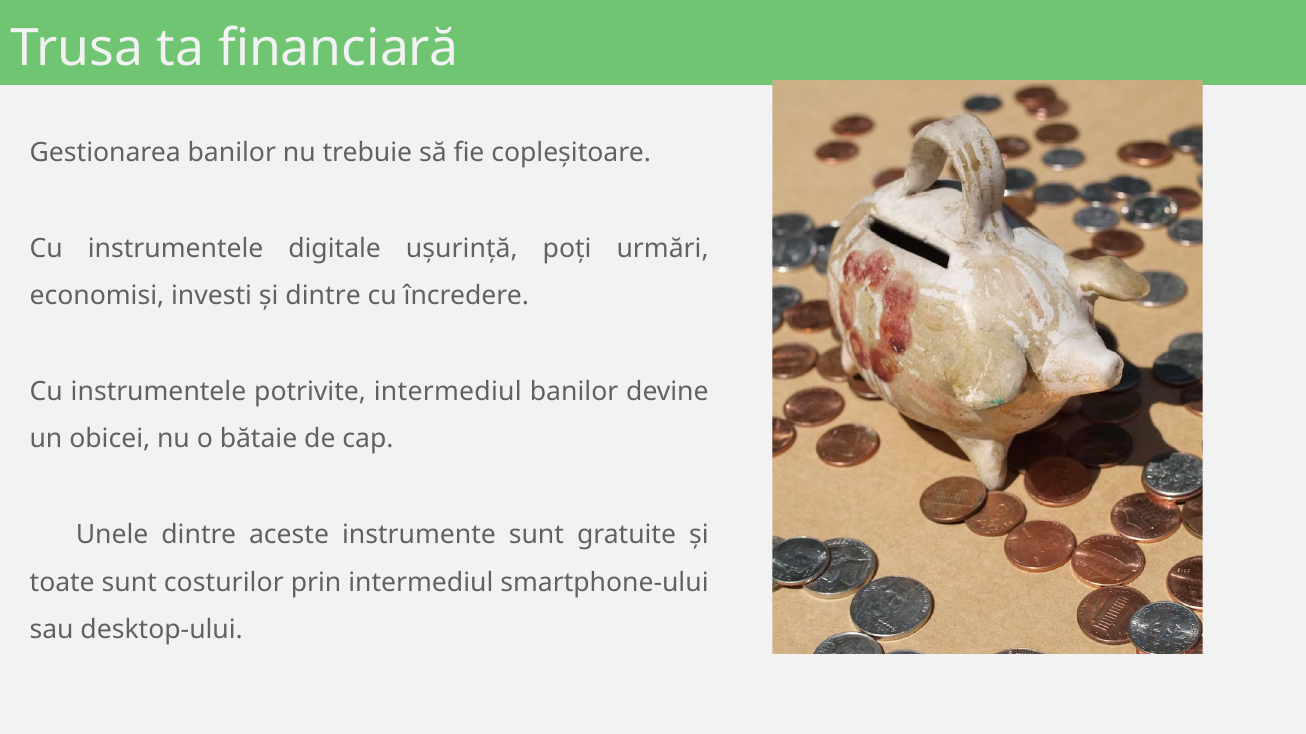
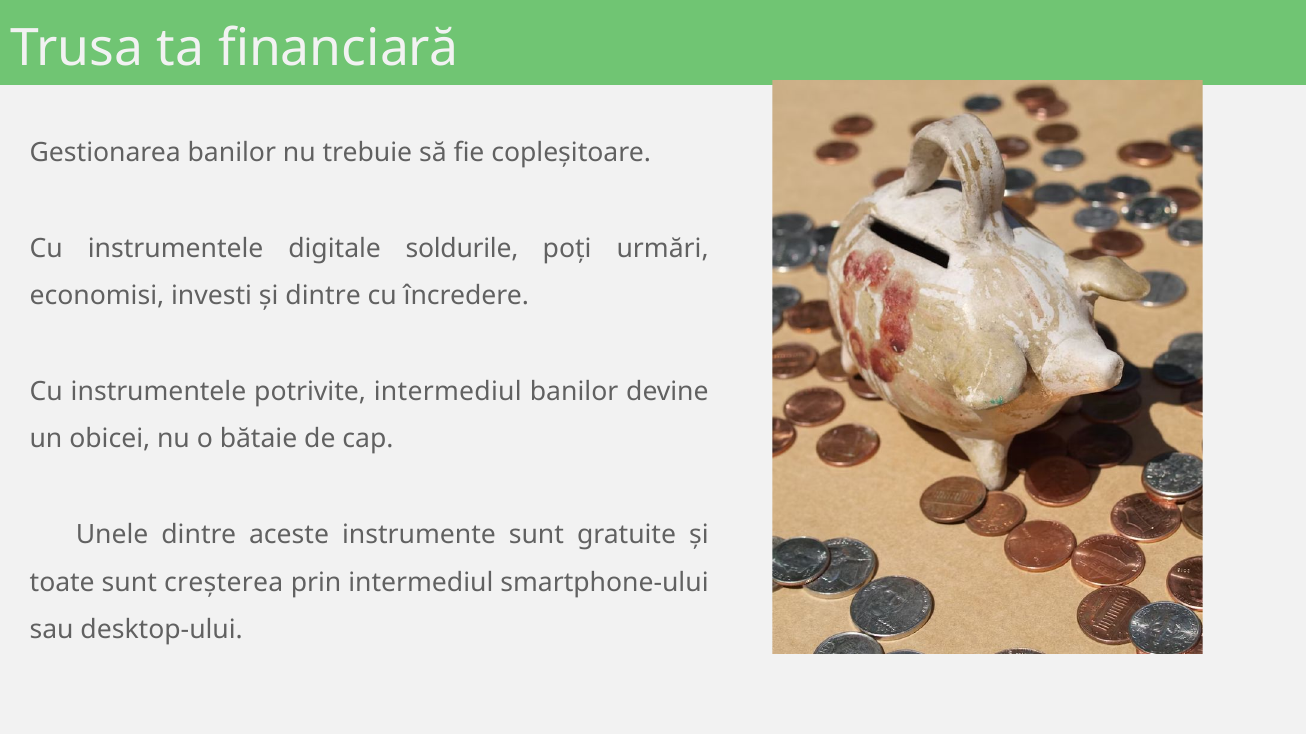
ușurință: ușurință -> soldurile (462, 248)
costurilor: costurilor -> creșterea (224, 583)
